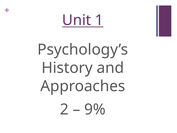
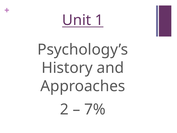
9%: 9% -> 7% (95, 109)
